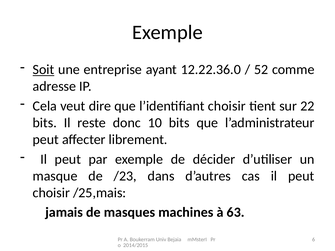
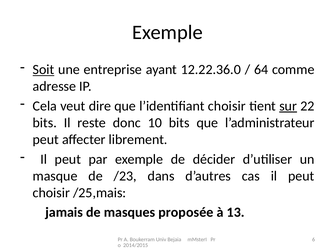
52: 52 -> 64 (261, 70)
sur underline: none -> present (288, 106)
machines: machines -> proposée (186, 213)
63: 63 -> 13 (236, 213)
